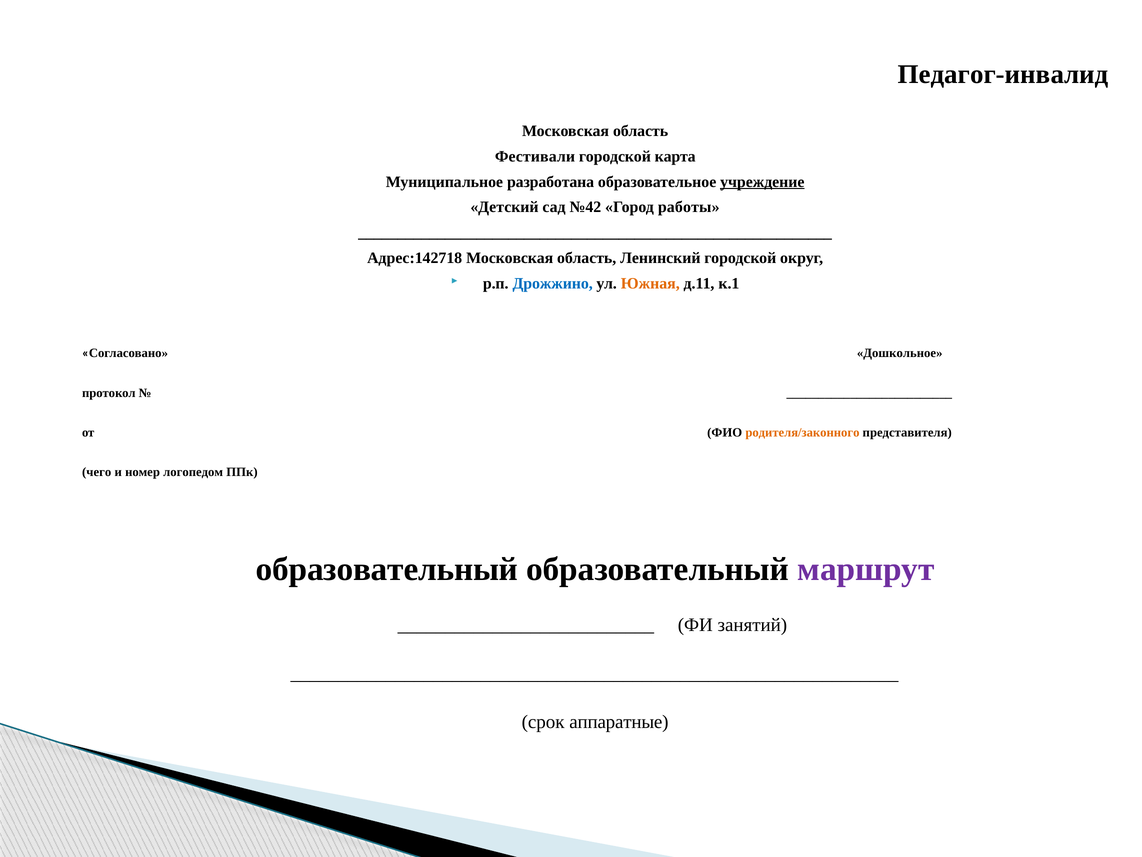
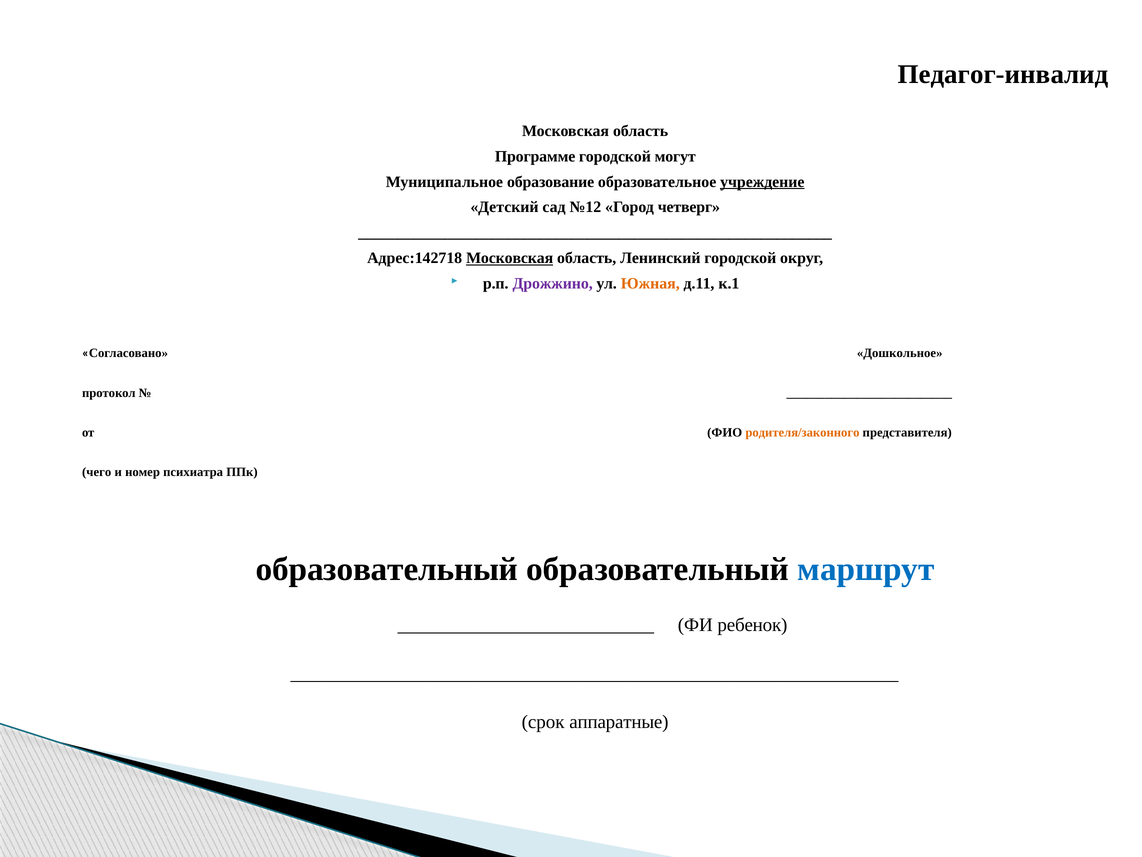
Фестивали: Фестивали -> Программе (535, 156)
карта: карта -> могут (675, 156)
разработана: разработана -> образование (551, 182)
№42: №42 -> №12 (585, 207)
работы: работы -> четверг (689, 207)
Московская underline: none -> present (510, 258)
Дрожжино colour: blue -> purple (553, 283)
логопедом: логопедом -> психиатра (193, 472)
маршрут colour: purple -> blue (866, 569)
занятий: занятий -> ребенок (752, 625)
